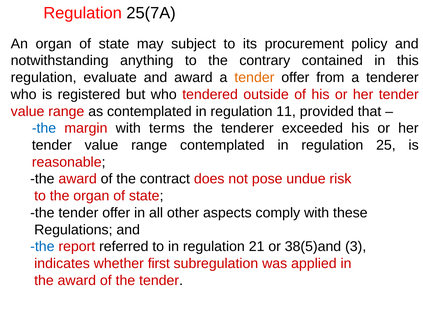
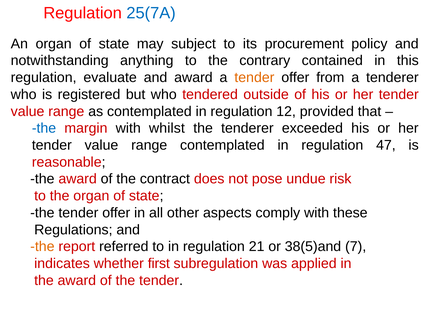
25(7A colour: black -> blue (151, 13)
11: 11 -> 12 (286, 111)
terms: terms -> whilst (167, 128)
25: 25 -> 47 (386, 145)
the colour: blue -> orange (42, 247)
3: 3 -> 7 (356, 247)
